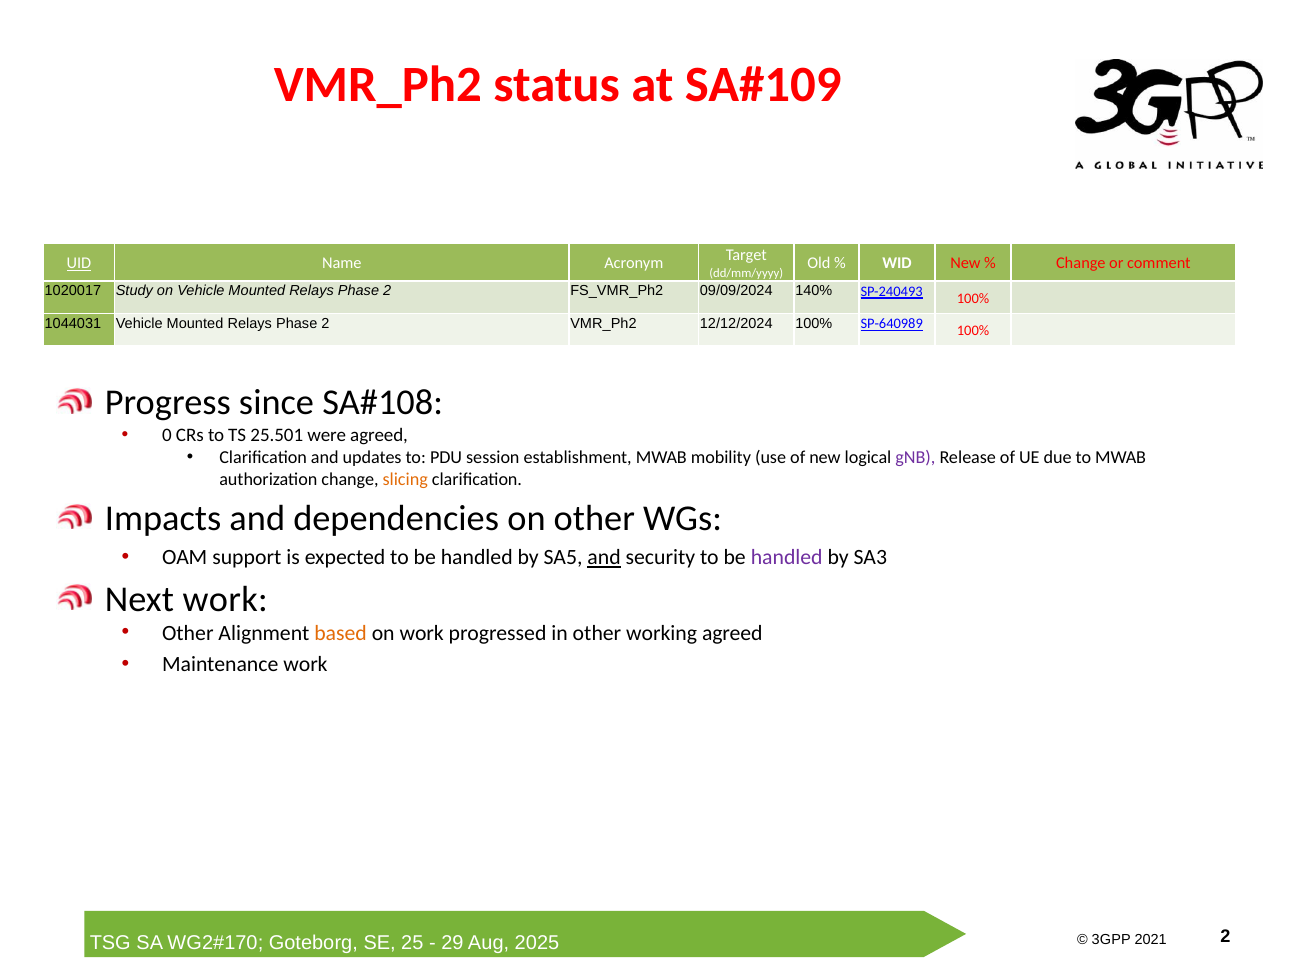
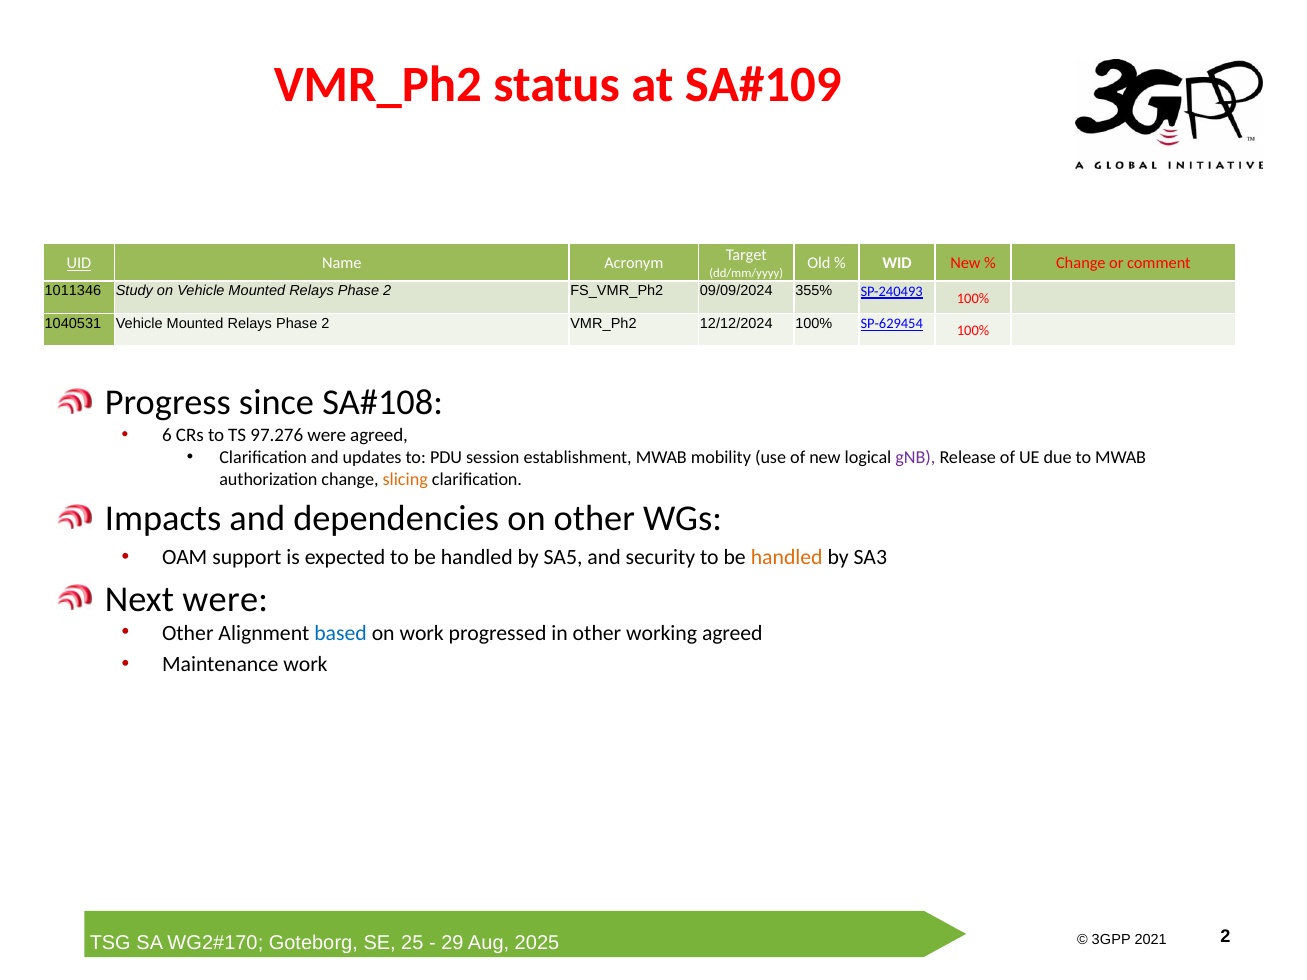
1020017: 1020017 -> 1011346 (73, 291)
140%: 140% -> 355% (814, 291)
1044031: 1044031 -> 1040531 (73, 323)
SP-640989: SP-640989 -> SP-629454 (892, 324)
0: 0 -> 6 (167, 435)
25.501: 25.501 -> 97.276 (277, 435)
and underline: present -> none (604, 558)
handled colour: purple -> orange (787, 558)
Next work: work -> were (225, 599)
based colour: orange -> blue (341, 633)
